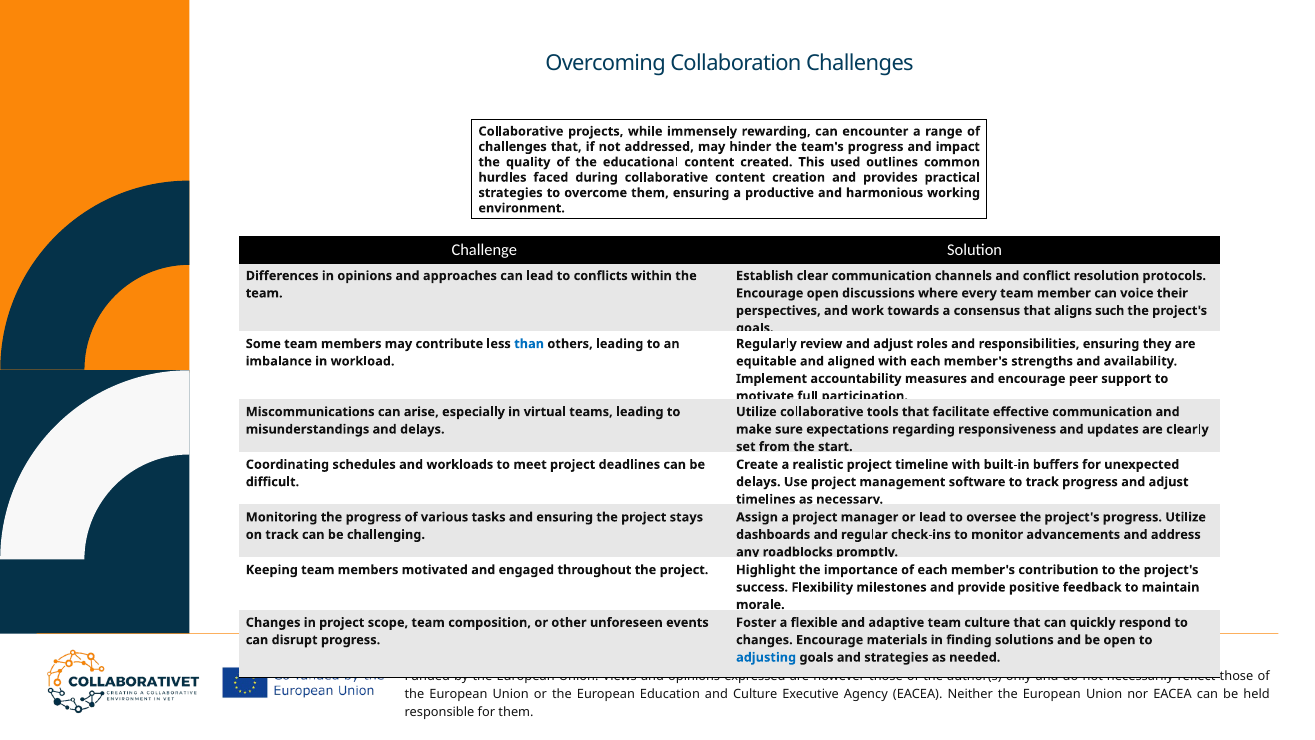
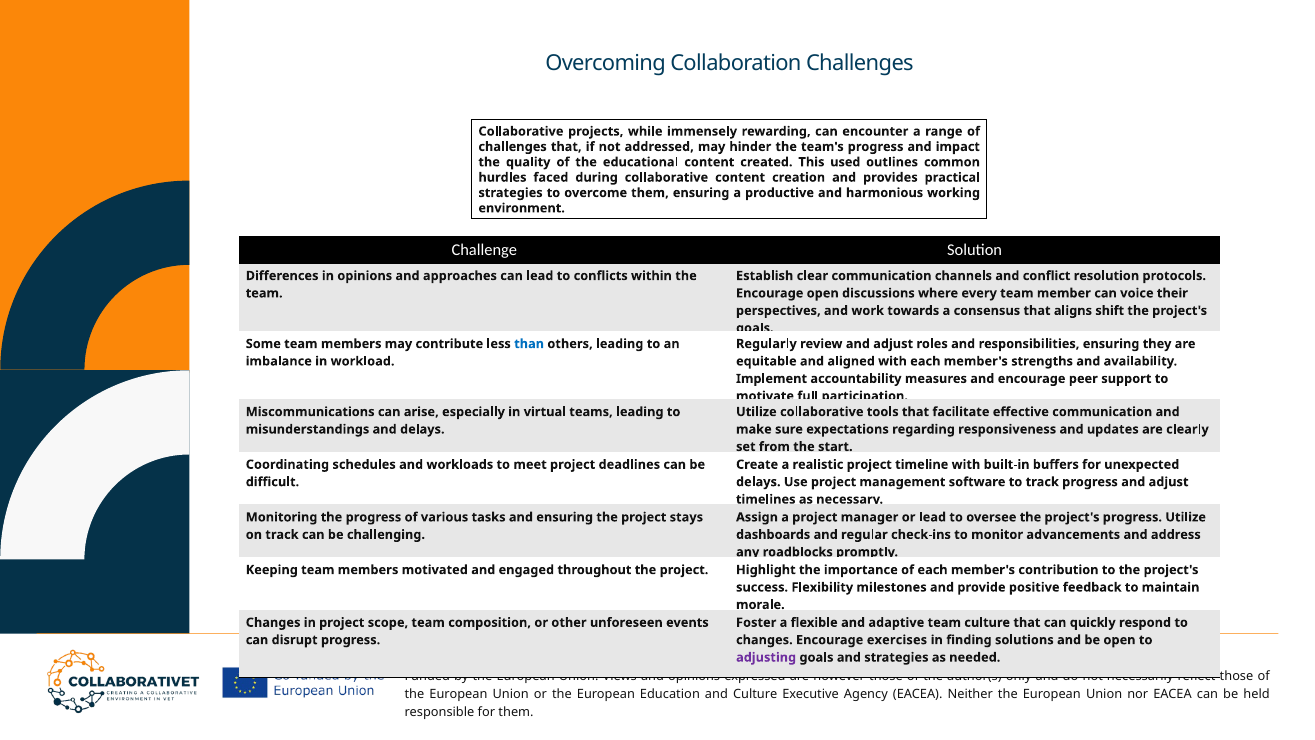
such: such -> shift (1110, 311)
materials: materials -> exercises (897, 640)
adjusting colour: blue -> purple (766, 657)
